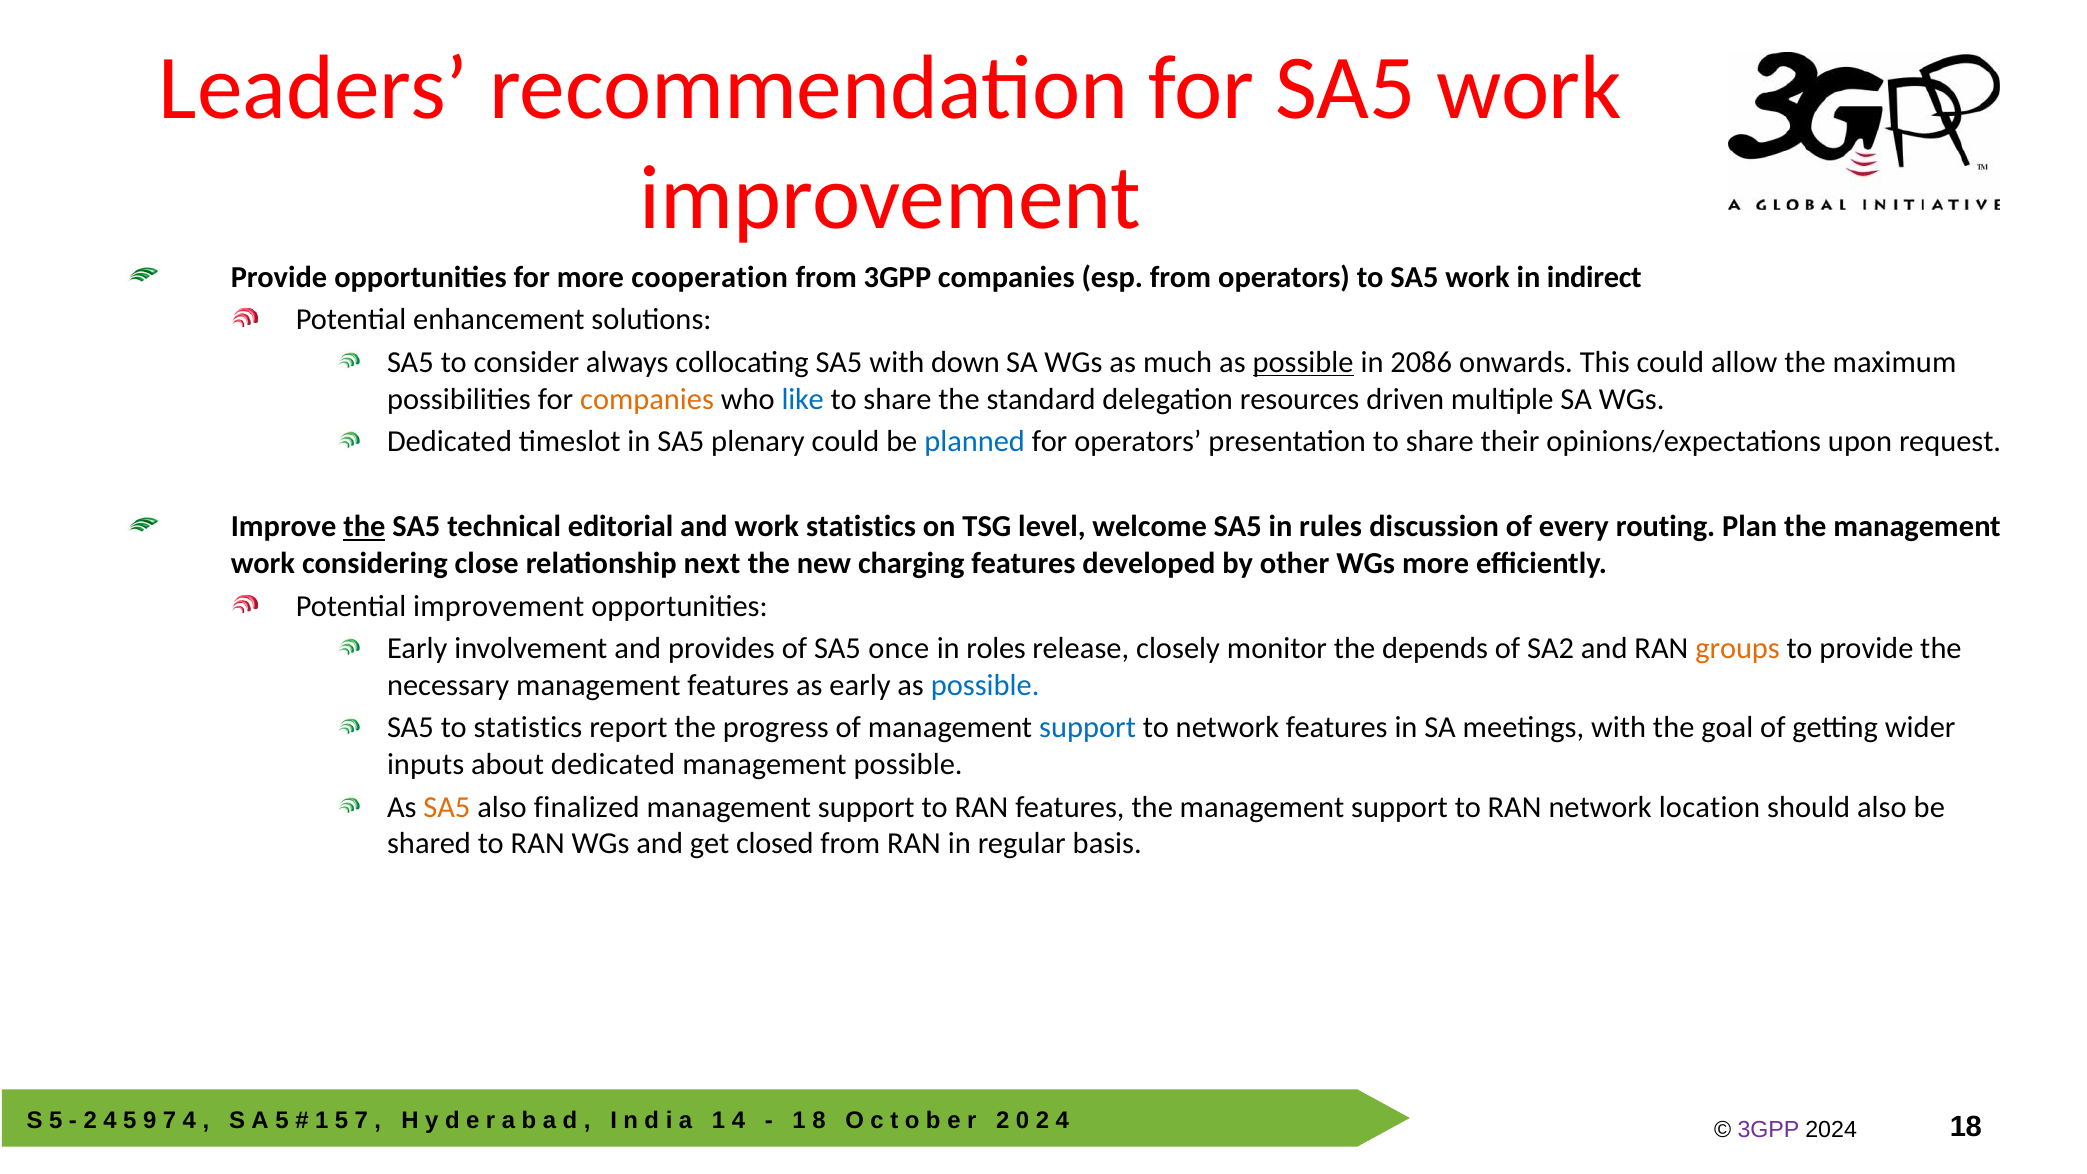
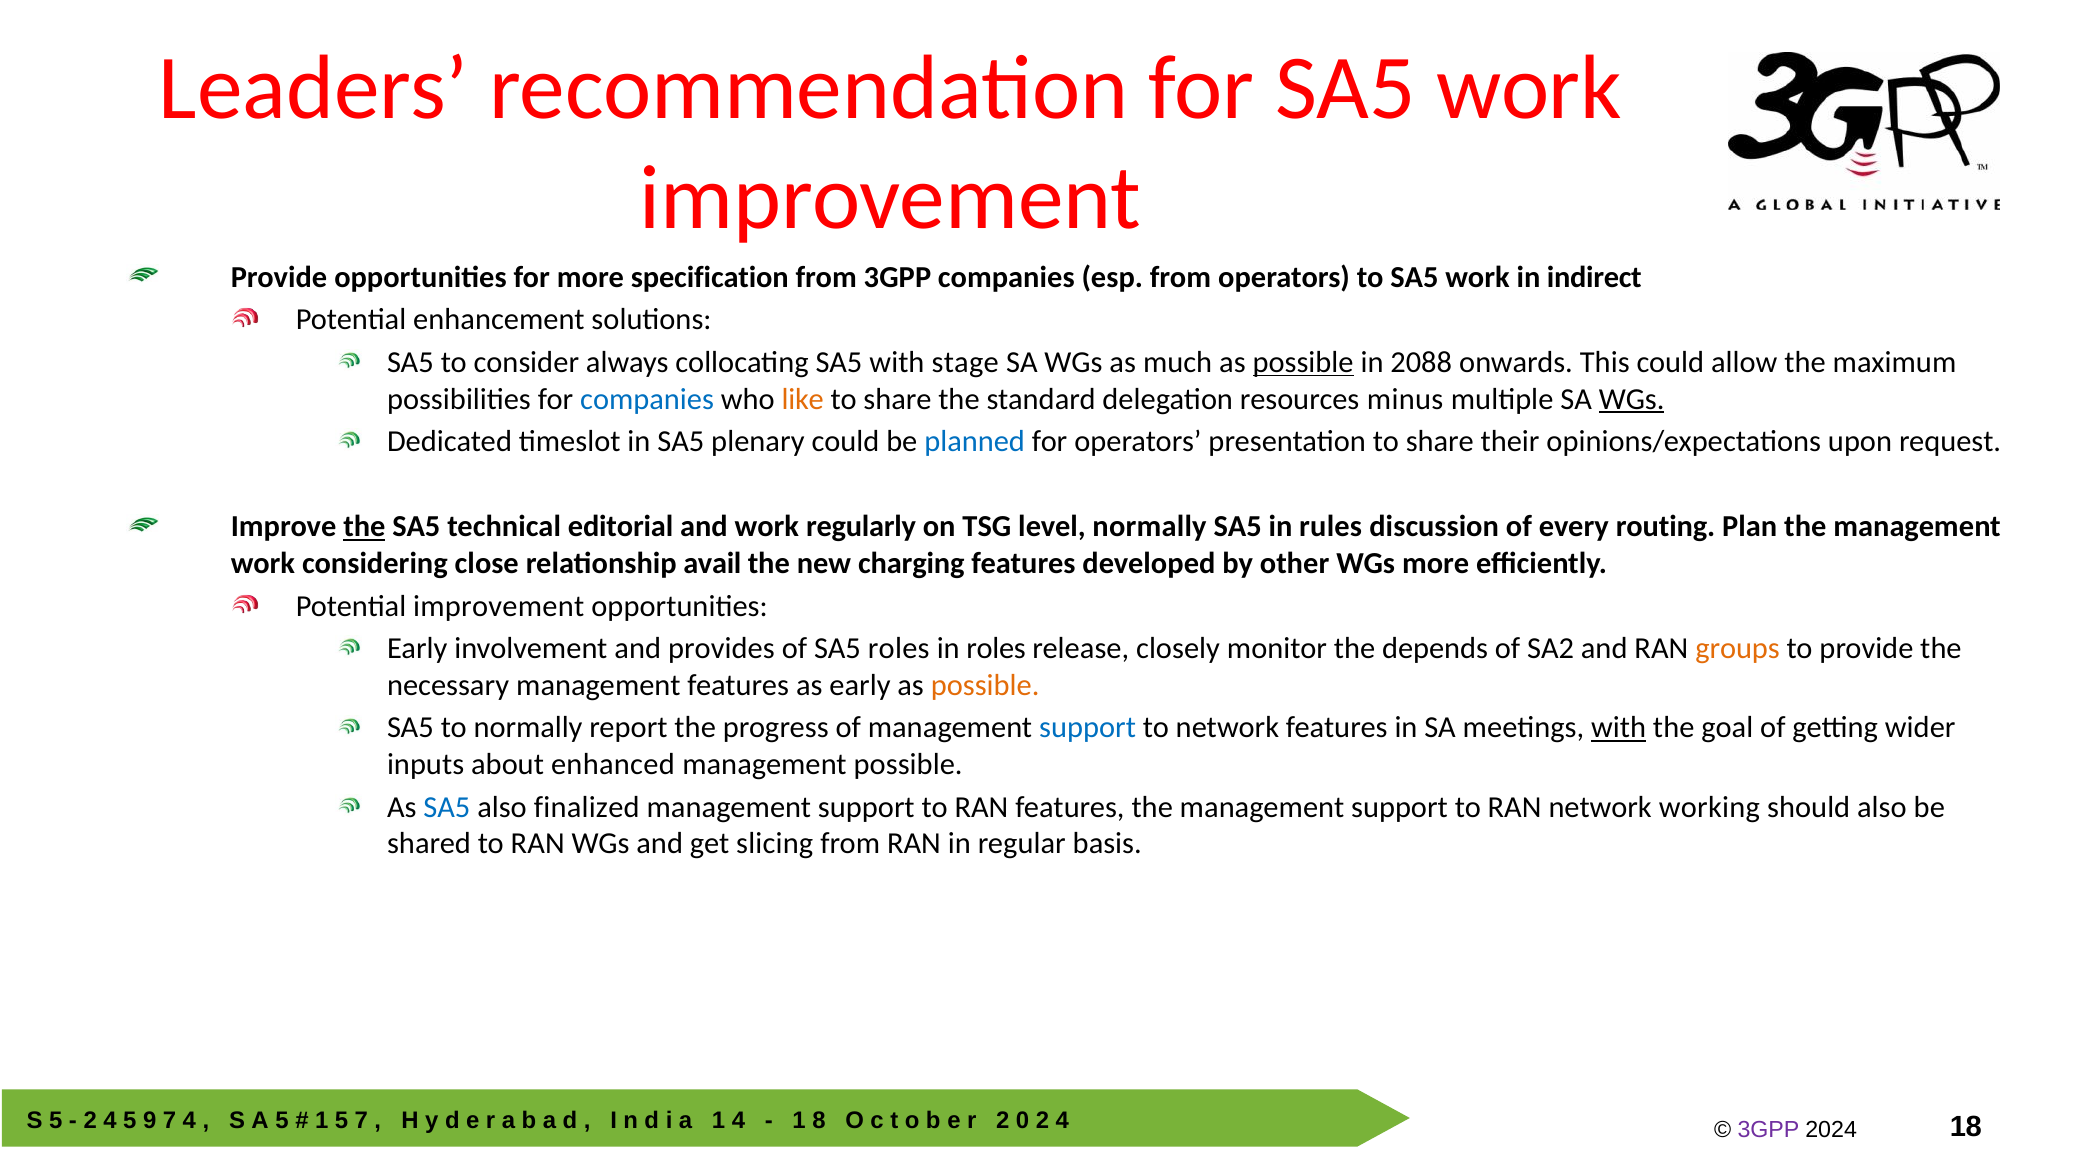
cooperation: cooperation -> specification (710, 277)
down: down -> stage (965, 362)
2086: 2086 -> 2088 (1421, 362)
companies colour: orange -> blue (647, 399)
like colour: blue -> orange (803, 399)
driven: driven -> minus (1405, 399)
WGs underline: none -> present (1632, 399)
work statistics: statistics -> regularly (861, 527)
level welcome: welcome -> normally (1150, 527)
next: next -> avail (712, 563)
SA5 once: once -> roles (899, 649)
possible colour: blue -> orange (985, 685)
to statistics: statistics -> normally (528, 728)
with underline: none -> present (1619, 728)
about dedicated: dedicated -> enhanced (613, 764)
SA5 colour: orange -> blue (447, 807)
location: location -> working (1709, 807)
closed: closed -> slicing (775, 844)
